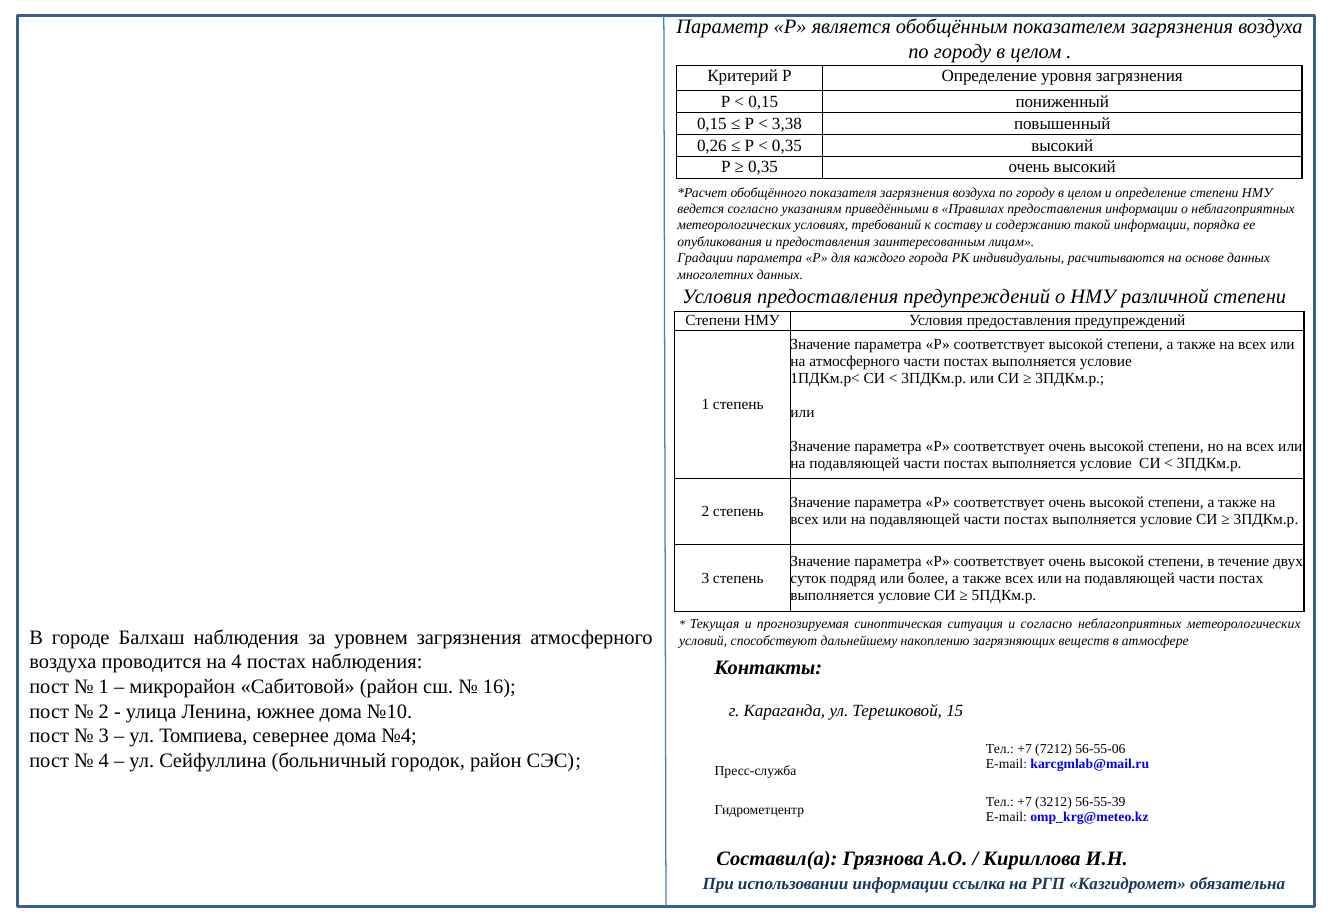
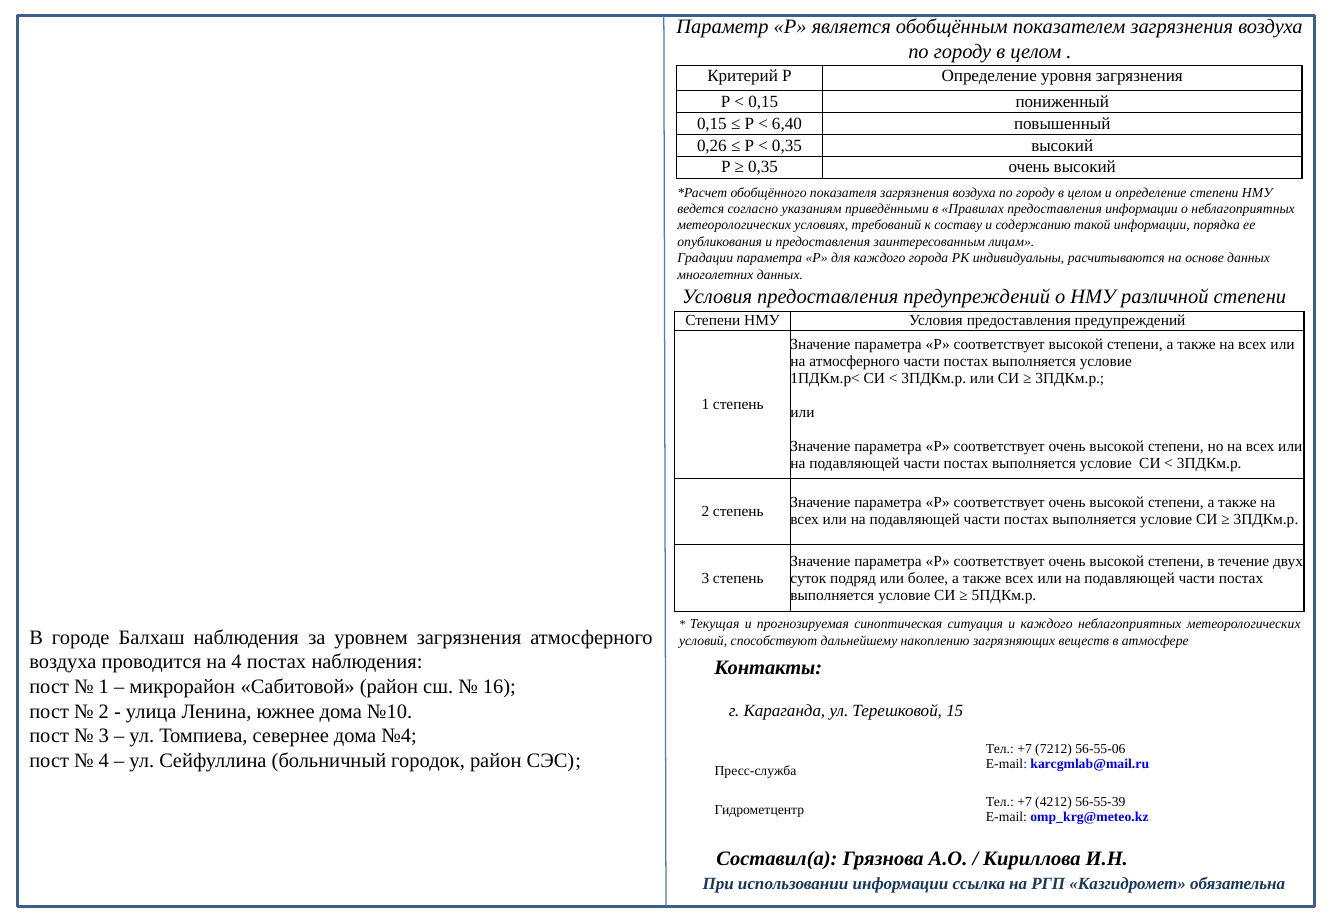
3,38: 3,38 -> 6,40 (787, 123)
и согласно: согласно -> каждого (1047, 625)
3212: 3212 -> 4212 (1054, 802)
